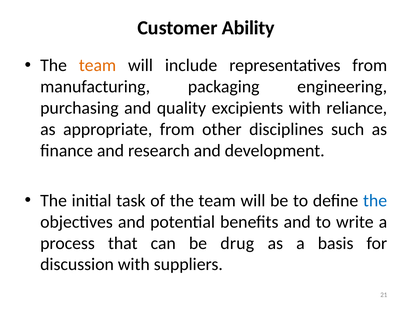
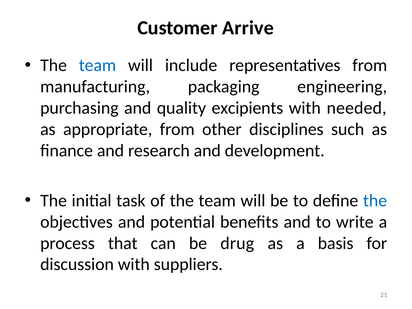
Ability: Ability -> Arrive (248, 28)
team colour: orange -> blue (98, 65)
reliance: reliance -> needed (357, 108)
